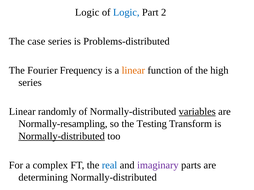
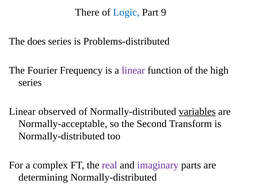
Logic: Logic -> There (87, 12)
2: 2 -> 9 (164, 12)
case: case -> does (36, 41)
linear colour: orange -> purple (133, 71)
randomly: randomly -> observed (57, 112)
Normally-resampling: Normally-resampling -> Normally-acceptable (63, 124)
Testing: Testing -> Second (152, 124)
Normally-distributed underline: present -> none (62, 136)
real colour: blue -> purple (110, 166)
